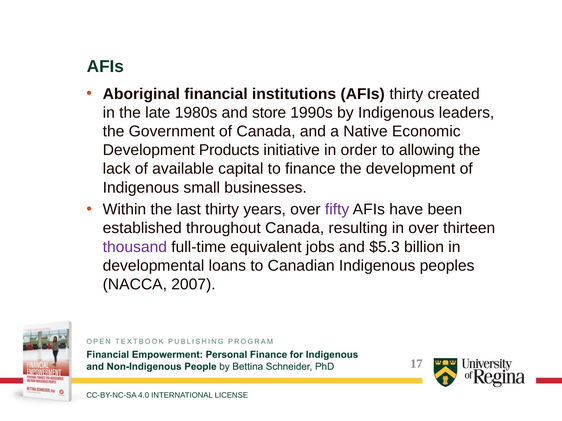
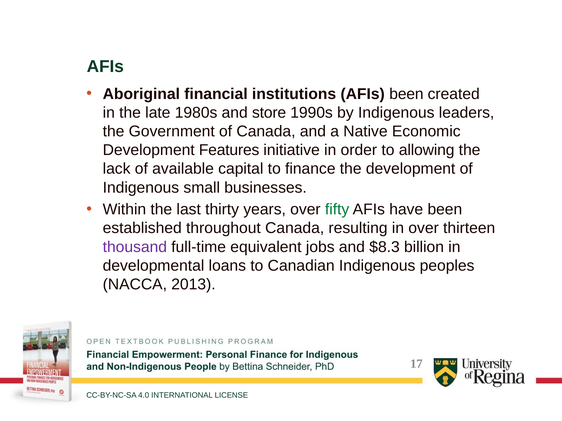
AFIs thirty: thirty -> been (406, 94)
Products: Products -> Features (229, 150)
fifty colour: purple -> green (337, 210)
$5.3: $5.3 -> $8.3 (385, 247)
2007: 2007 -> 2013 (193, 285)
